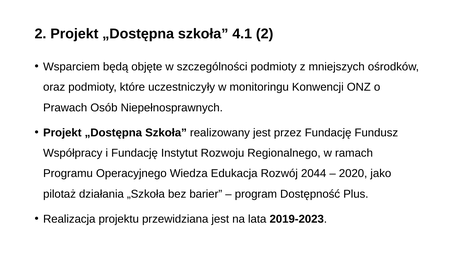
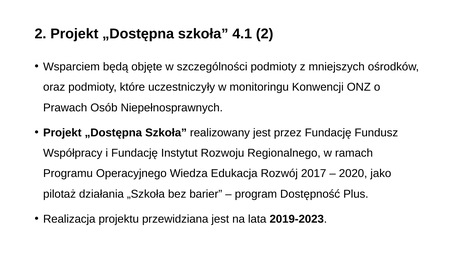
2044: 2044 -> 2017 (314, 174)
